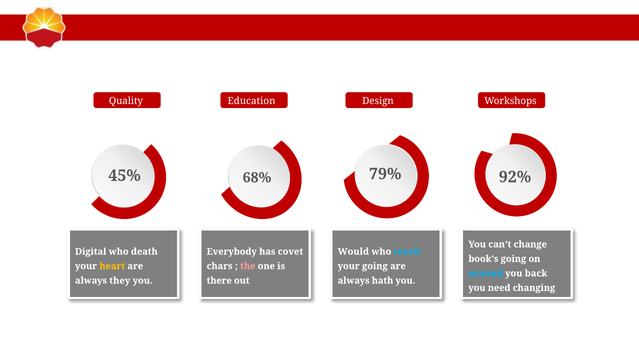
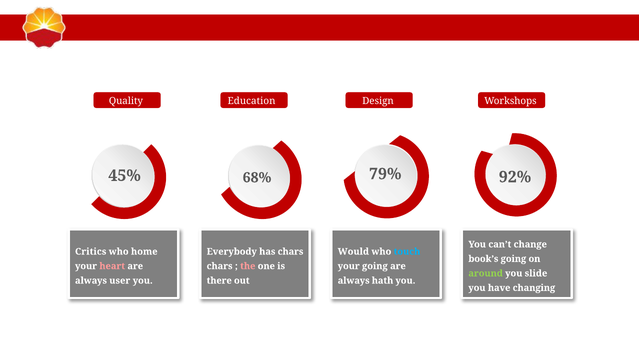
Digital: Digital -> Critics (91, 252)
death: death -> home (144, 252)
has covet: covet -> chars (291, 252)
heart colour: yellow -> pink (112, 266)
around colour: light blue -> light green (486, 274)
back: back -> slide (536, 274)
they: they -> user (120, 281)
need: need -> have (499, 288)
